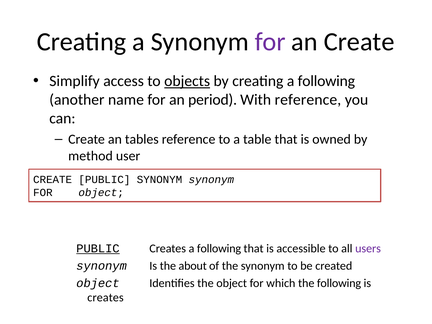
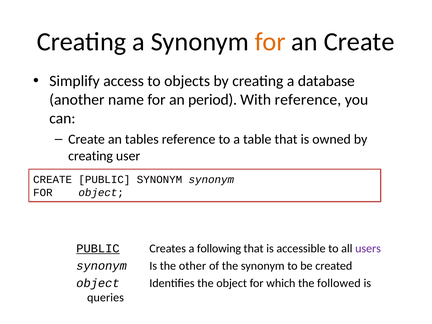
for colour: purple -> orange (270, 42)
objects underline: present -> none (187, 81)
creating a following: following -> database (326, 81)
method: method -> creating (91, 156)
about: about -> other (193, 266)
the following: following -> followed (339, 283)
creates: creates -> queries (106, 298)
